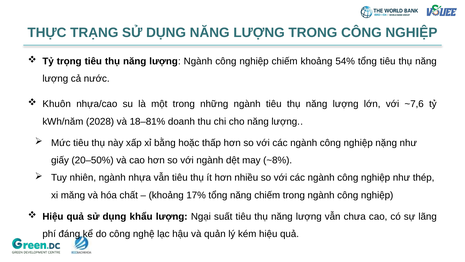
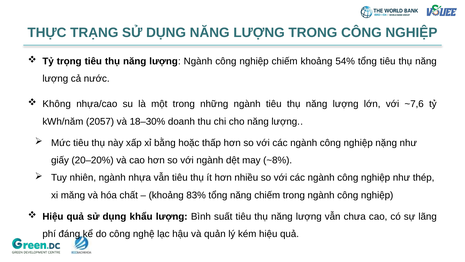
Khuôn: Khuôn -> Không (57, 104)
2028: 2028 -> 2057 (100, 121)
18–81%: 18–81% -> 18–30% (147, 121)
20–50%: 20–50% -> 20–20% (93, 160)
17%: 17% -> 83% (196, 195)
Ngại: Ngại -> Bình (201, 216)
